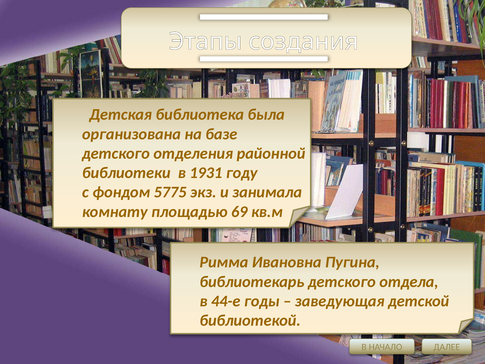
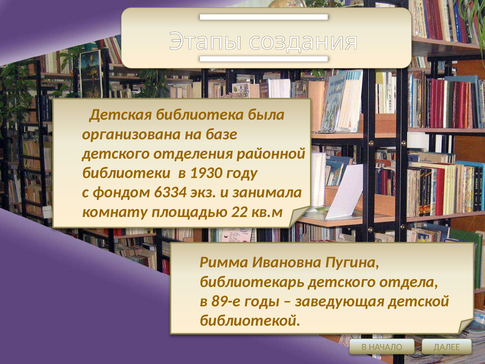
1931: 1931 -> 1930 (206, 173)
5775: 5775 -> 6334 (170, 192)
69: 69 -> 22 (239, 212)
44-е: 44-е -> 89-е (226, 301)
